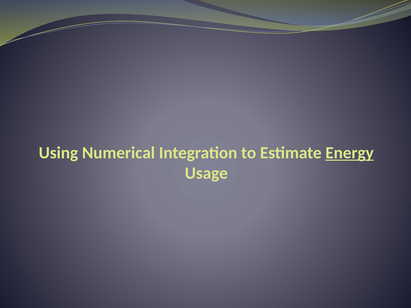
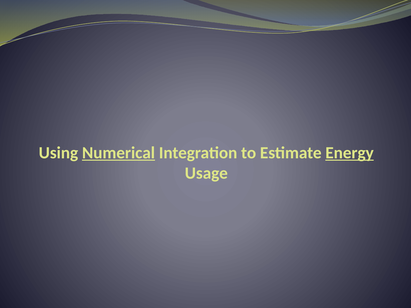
Numerical underline: none -> present (119, 153)
